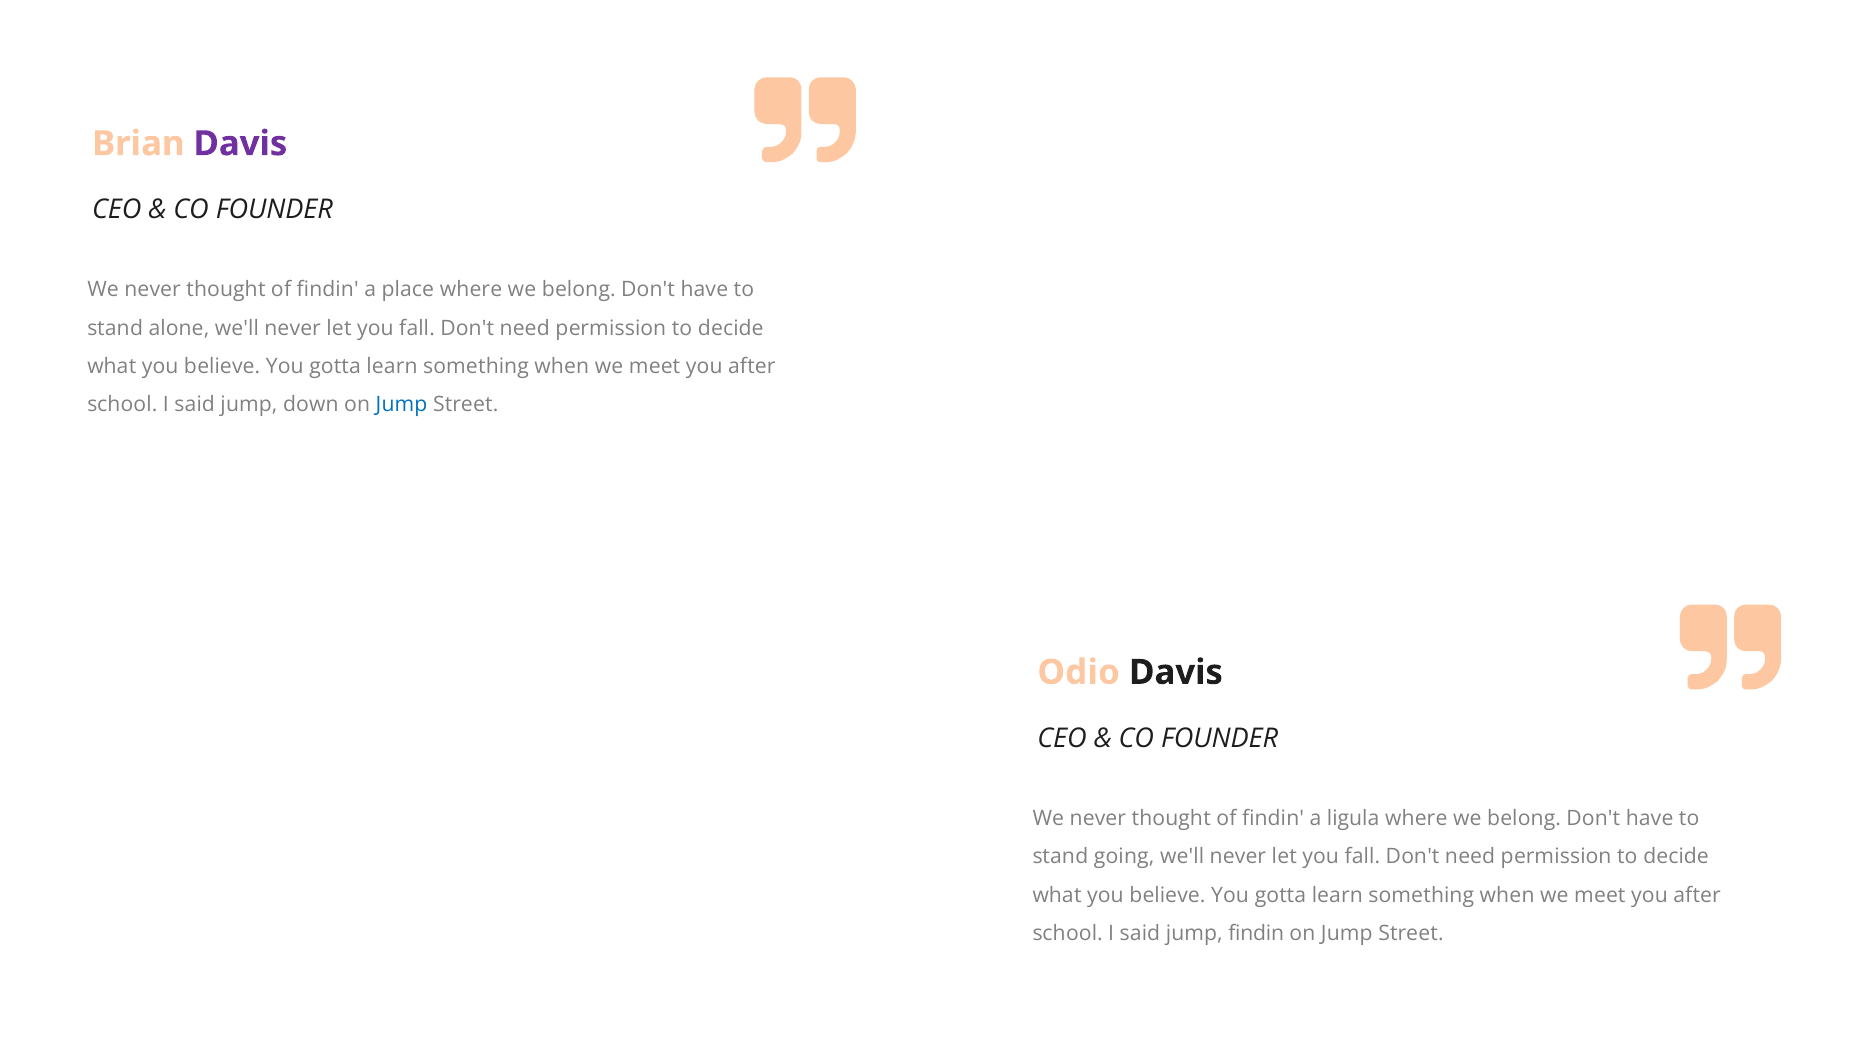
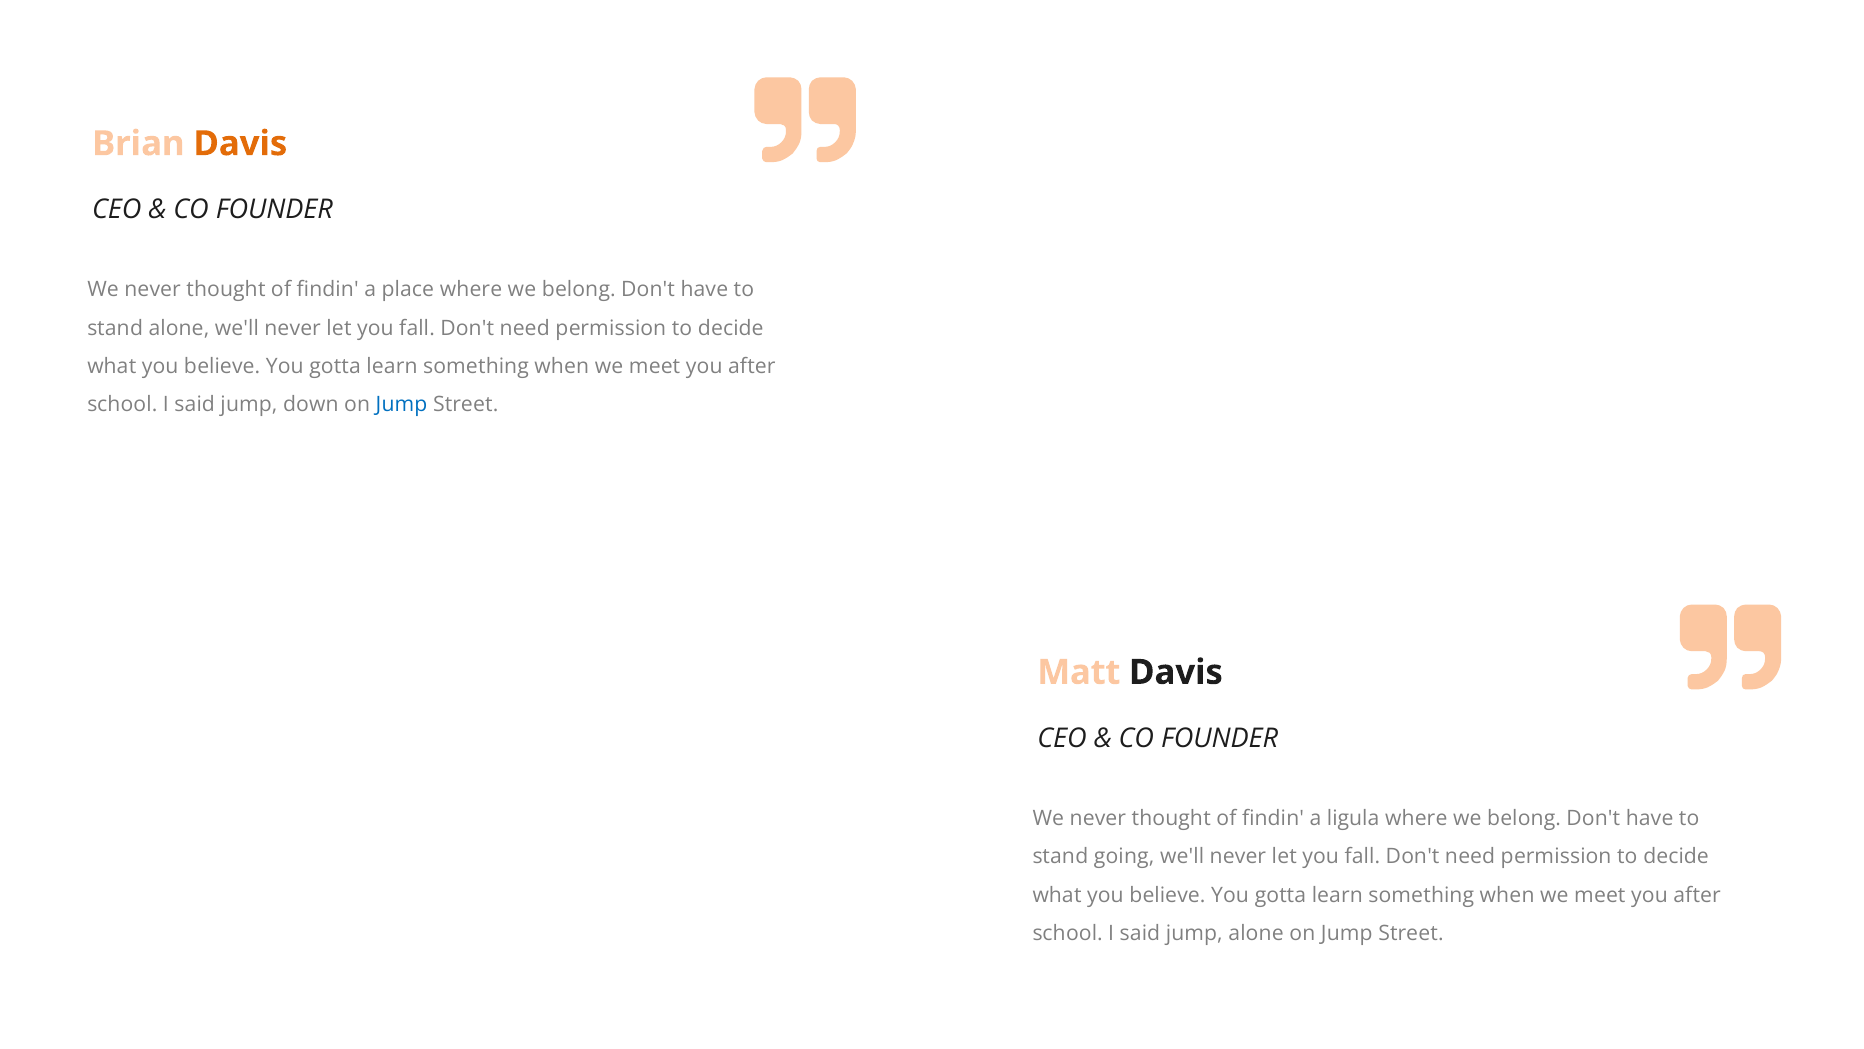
Davis colour: purple -> orange (240, 144)
Odio: Odio -> Matt (1079, 672)
jump findin: findin -> alone (1256, 933)
